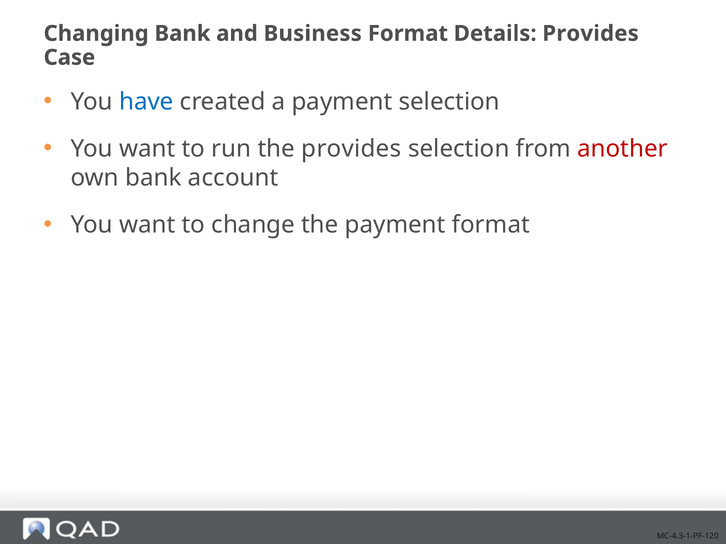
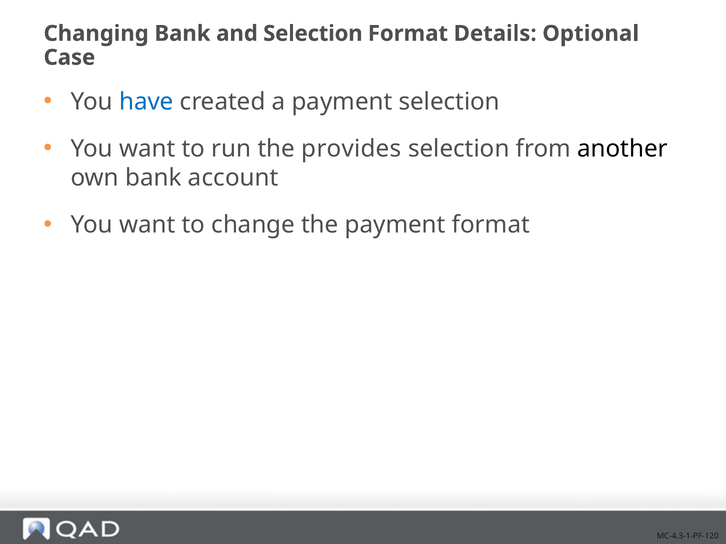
and Business: Business -> Selection (313, 34)
Details Provides: Provides -> Optional (591, 34)
another colour: red -> black (622, 149)
